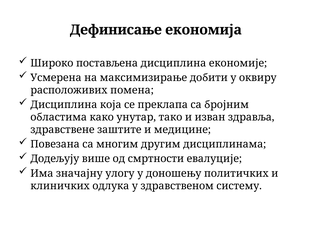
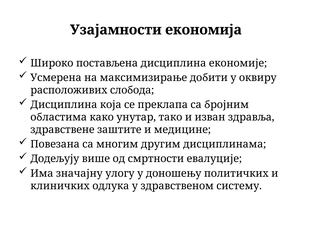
Дефинисање: Дефинисање -> Узајамности (116, 30)
помена: помена -> слобода (132, 90)
